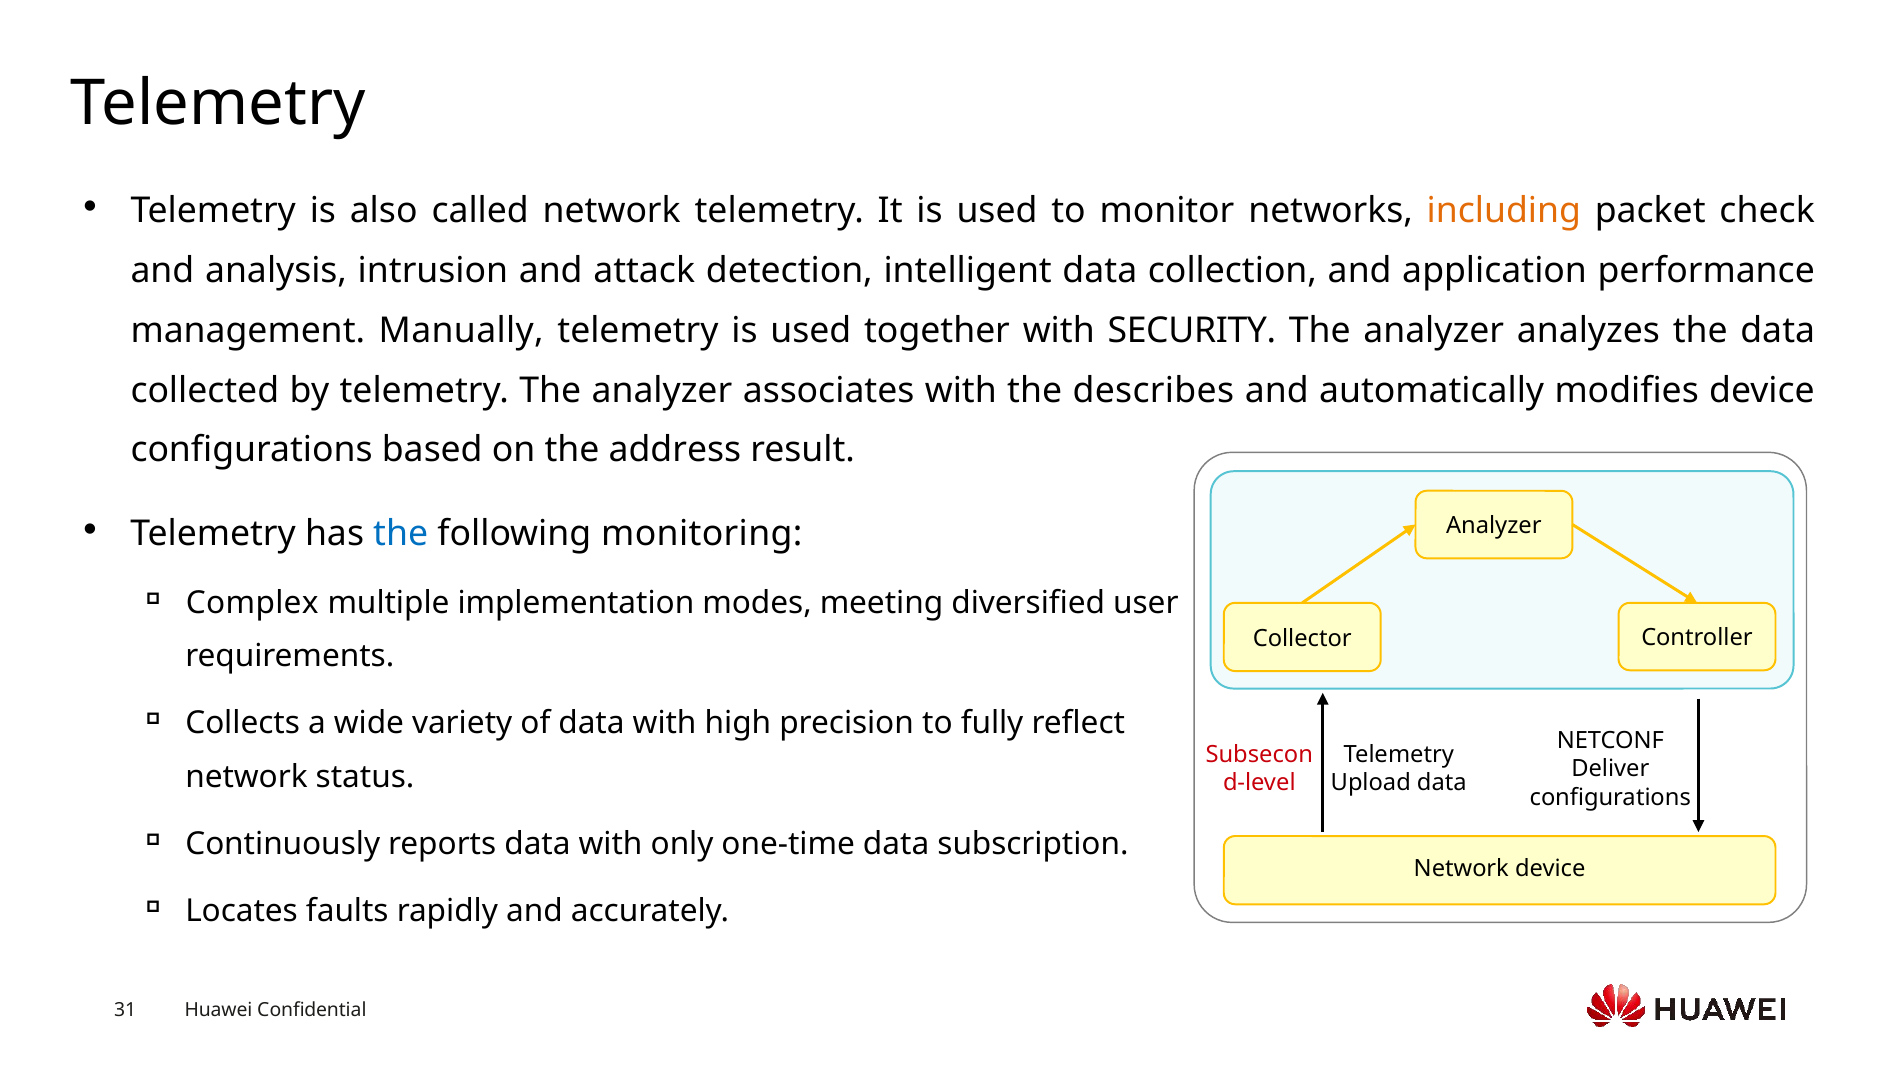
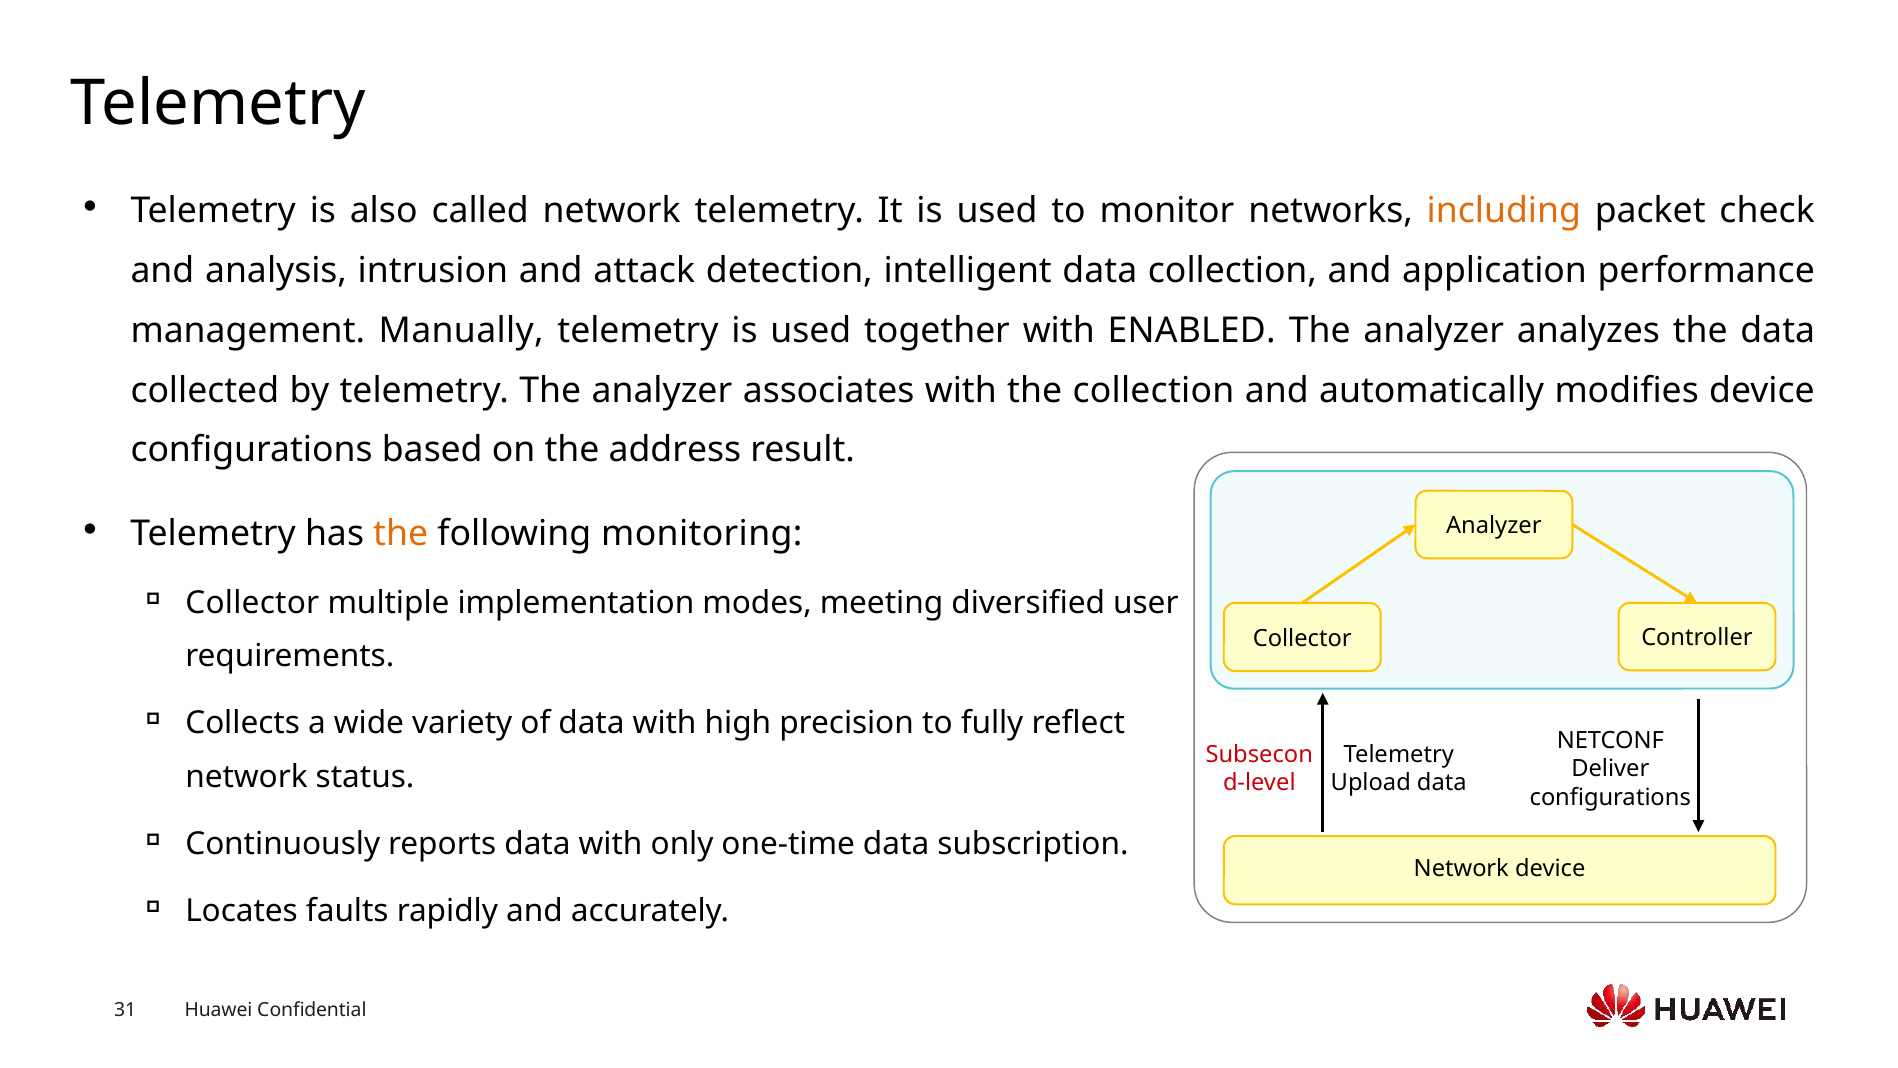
SECURITY: SECURITY -> ENABLED (1192, 330)
the describes: describes -> collection (1153, 390)
the colour: blue -> orange (401, 533)
Complex: Complex -> Collector (252, 603)
